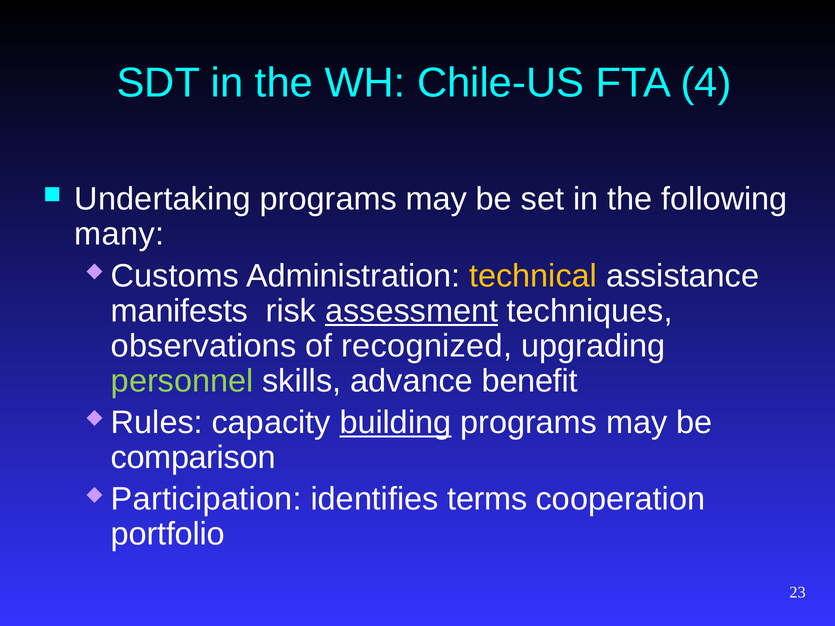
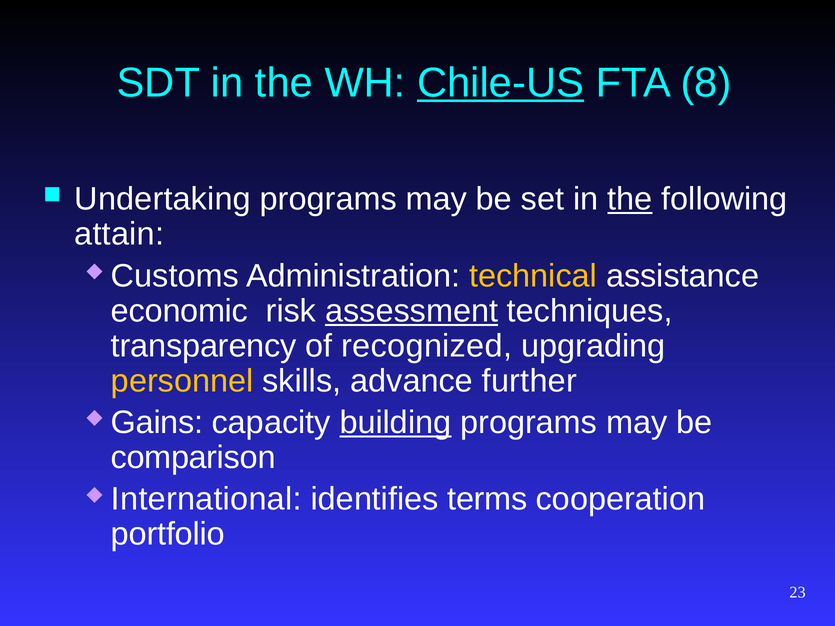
Chile-US underline: none -> present (501, 83)
4: 4 -> 8 (706, 83)
the underline: none -> present (630, 199)
many: many -> attain (119, 234)
manifests: manifests -> economic (180, 311)
observations: observations -> transparency (204, 346)
personnel colour: light green -> yellow (182, 381)
benefit: benefit -> further (529, 381)
Rules: Rules -> Gains (157, 423)
Participation: Participation -> International (206, 499)
